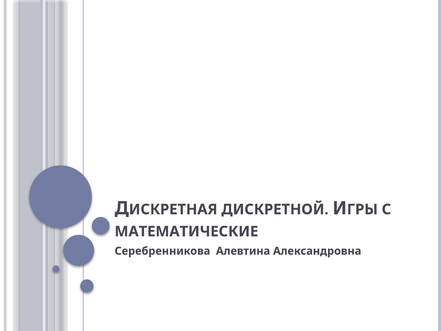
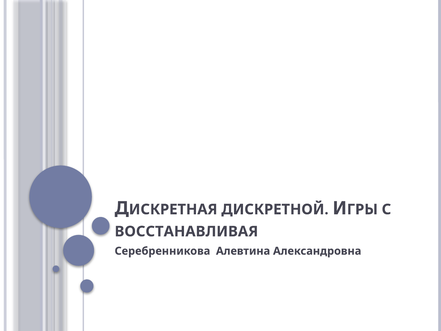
МАТЕМАТИЧЕСКИЕ: МАТЕМАТИЧЕСКИЕ -> ВОССТАНАВЛИВАЯ (186, 231)
